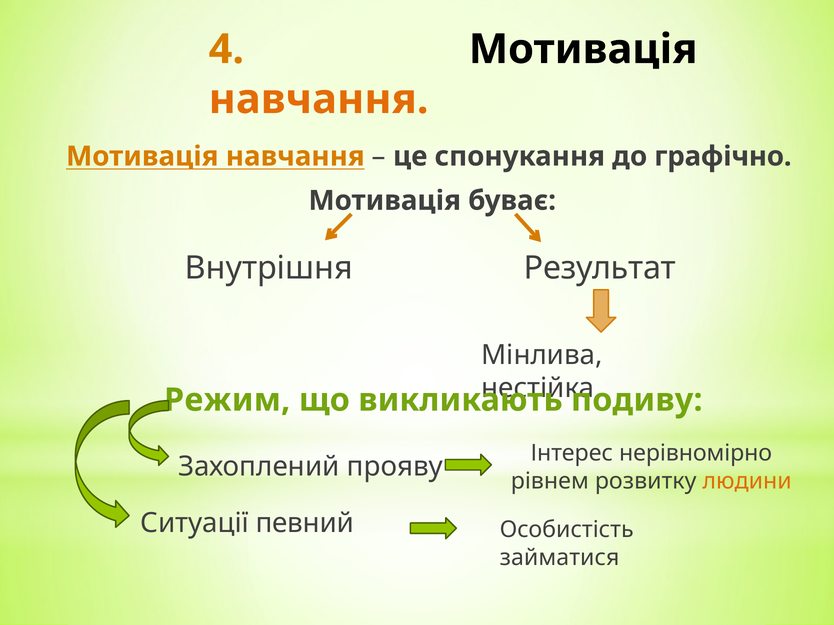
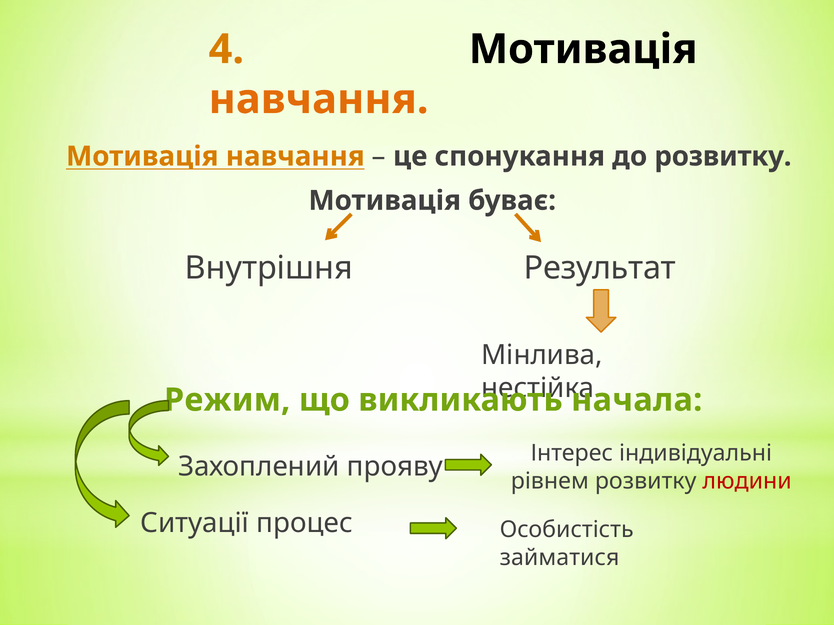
до графічно: графічно -> розвитку (723, 157)
подиву: подиву -> начала (637, 400)
нерівномірно: нерівномірно -> індивідуальні (696, 453)
людини colour: orange -> red (747, 481)
певний: певний -> процес (305, 523)
